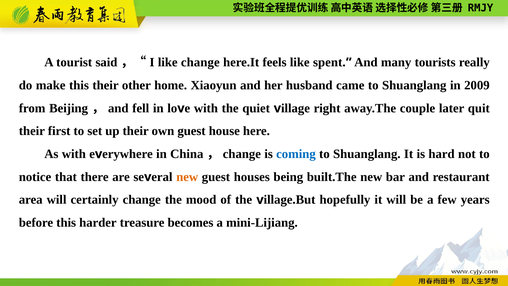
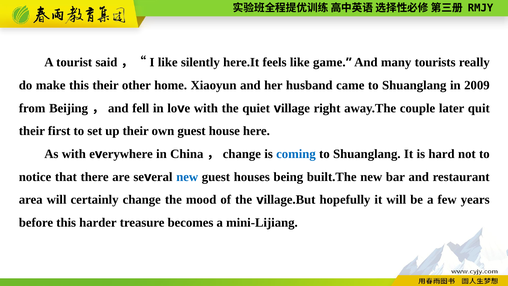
like change: change -> silently (200, 62)
spent: spent -> game (329, 62)
new colour: orange -> blue (187, 177)
